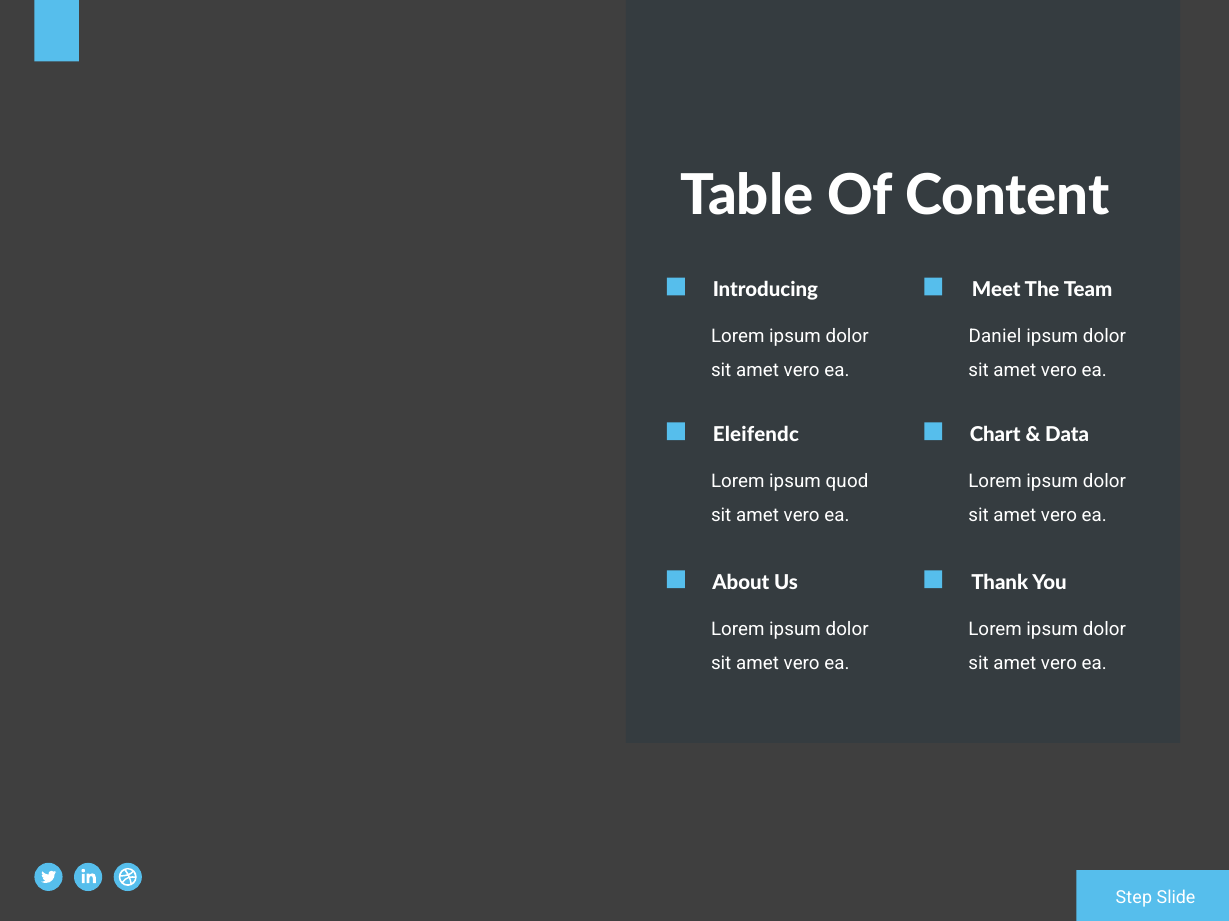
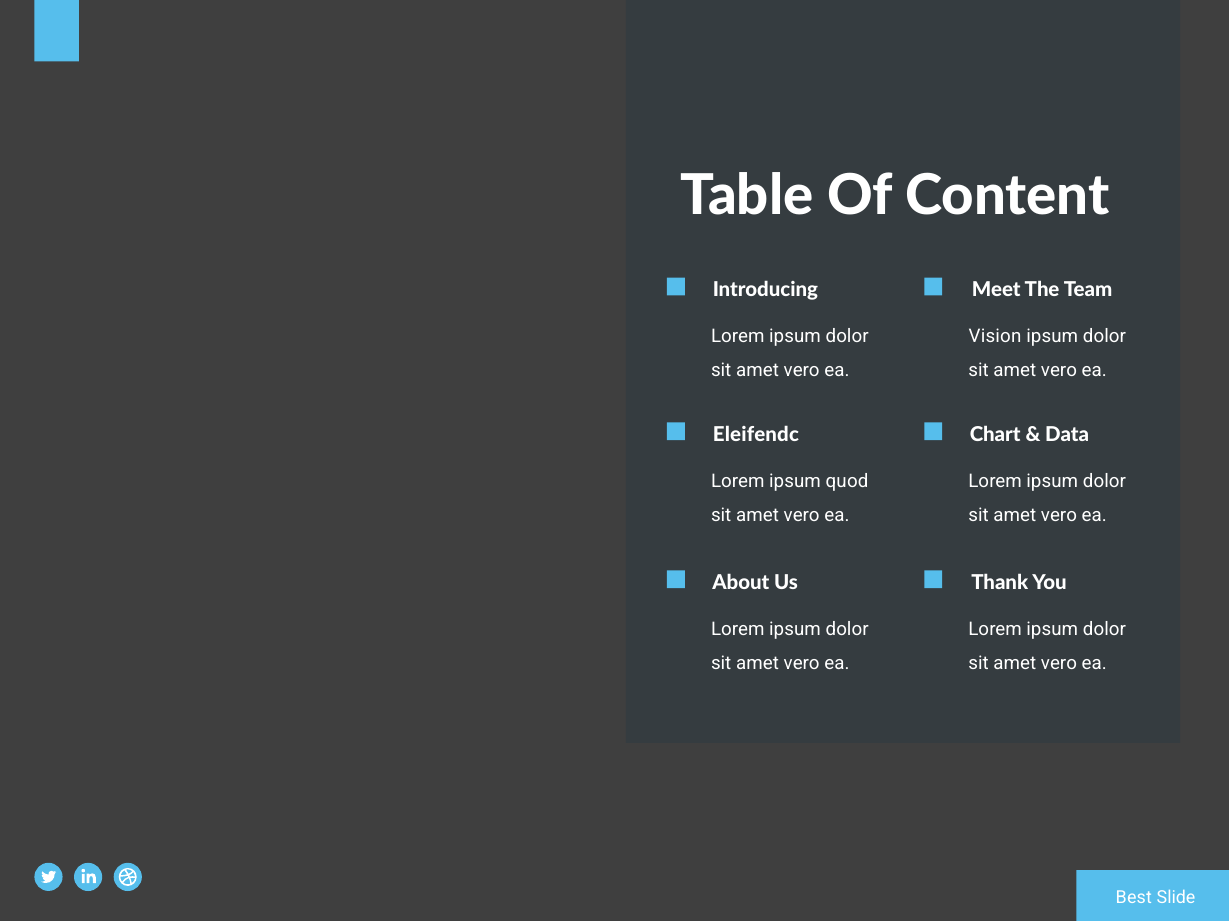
Daniel: Daniel -> Vision (995, 337)
Step: Step -> Best (1134, 899)
